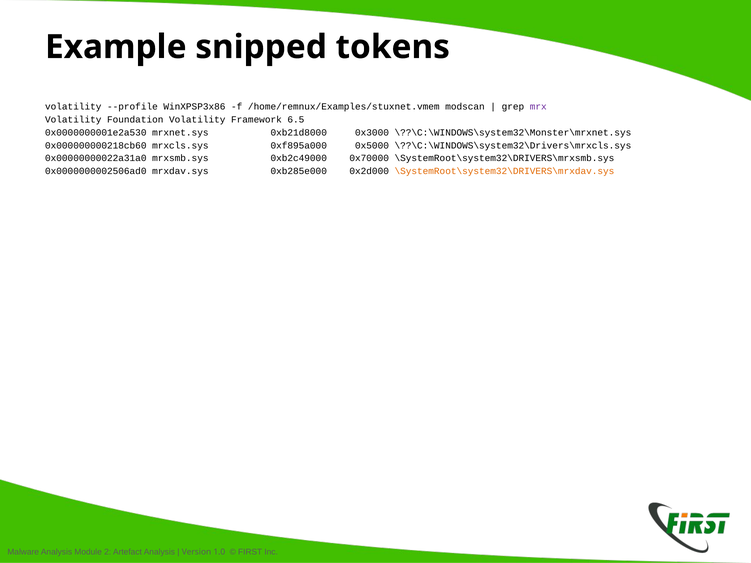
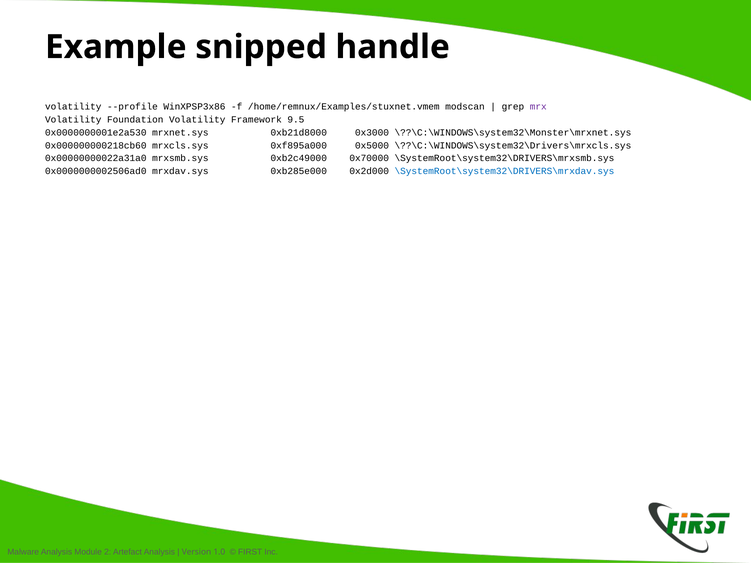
tokens: tokens -> handle (393, 47)
6.5: 6.5 -> 9.5 (296, 120)
\SystemRoot\system32\DRIVERS\mrxdav.sys colour: orange -> blue (504, 171)
